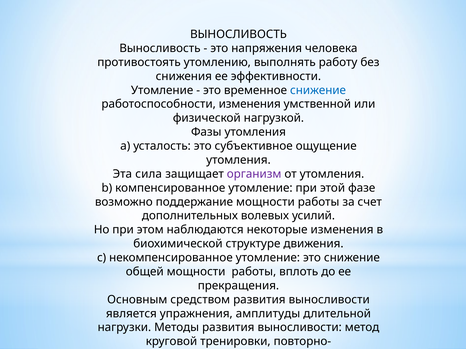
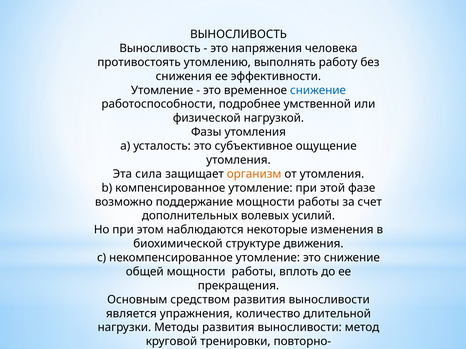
работоспособности изменения: изменения -> подробнее (250, 104)
организм colour: purple -> orange (254, 174)
амплитуды: амплитуды -> количество (268, 314)
